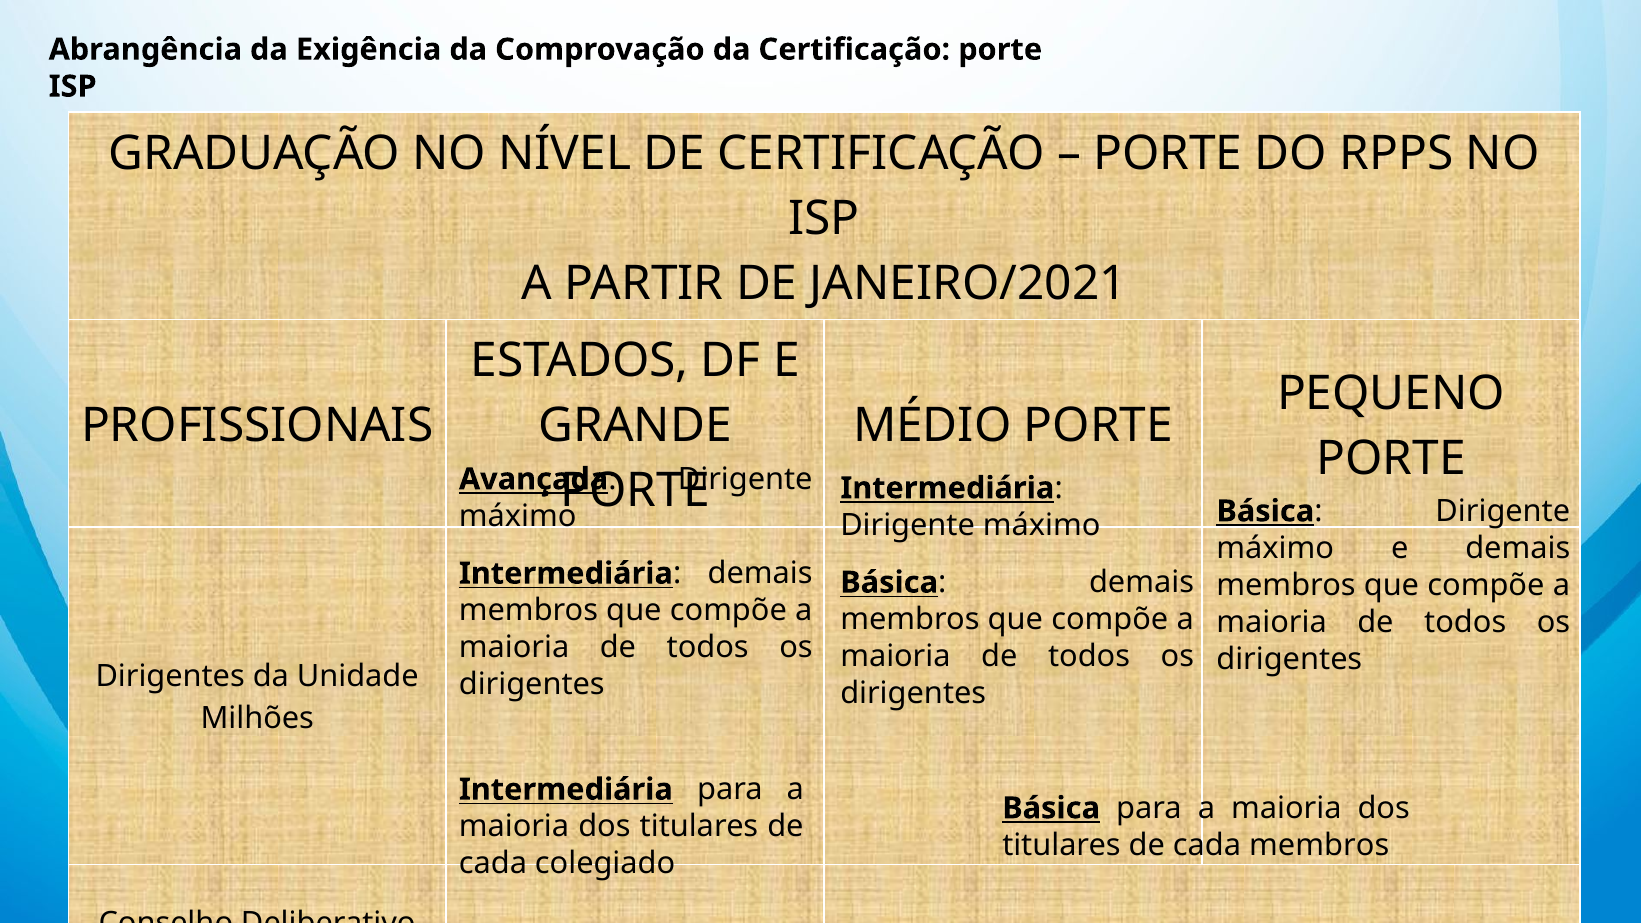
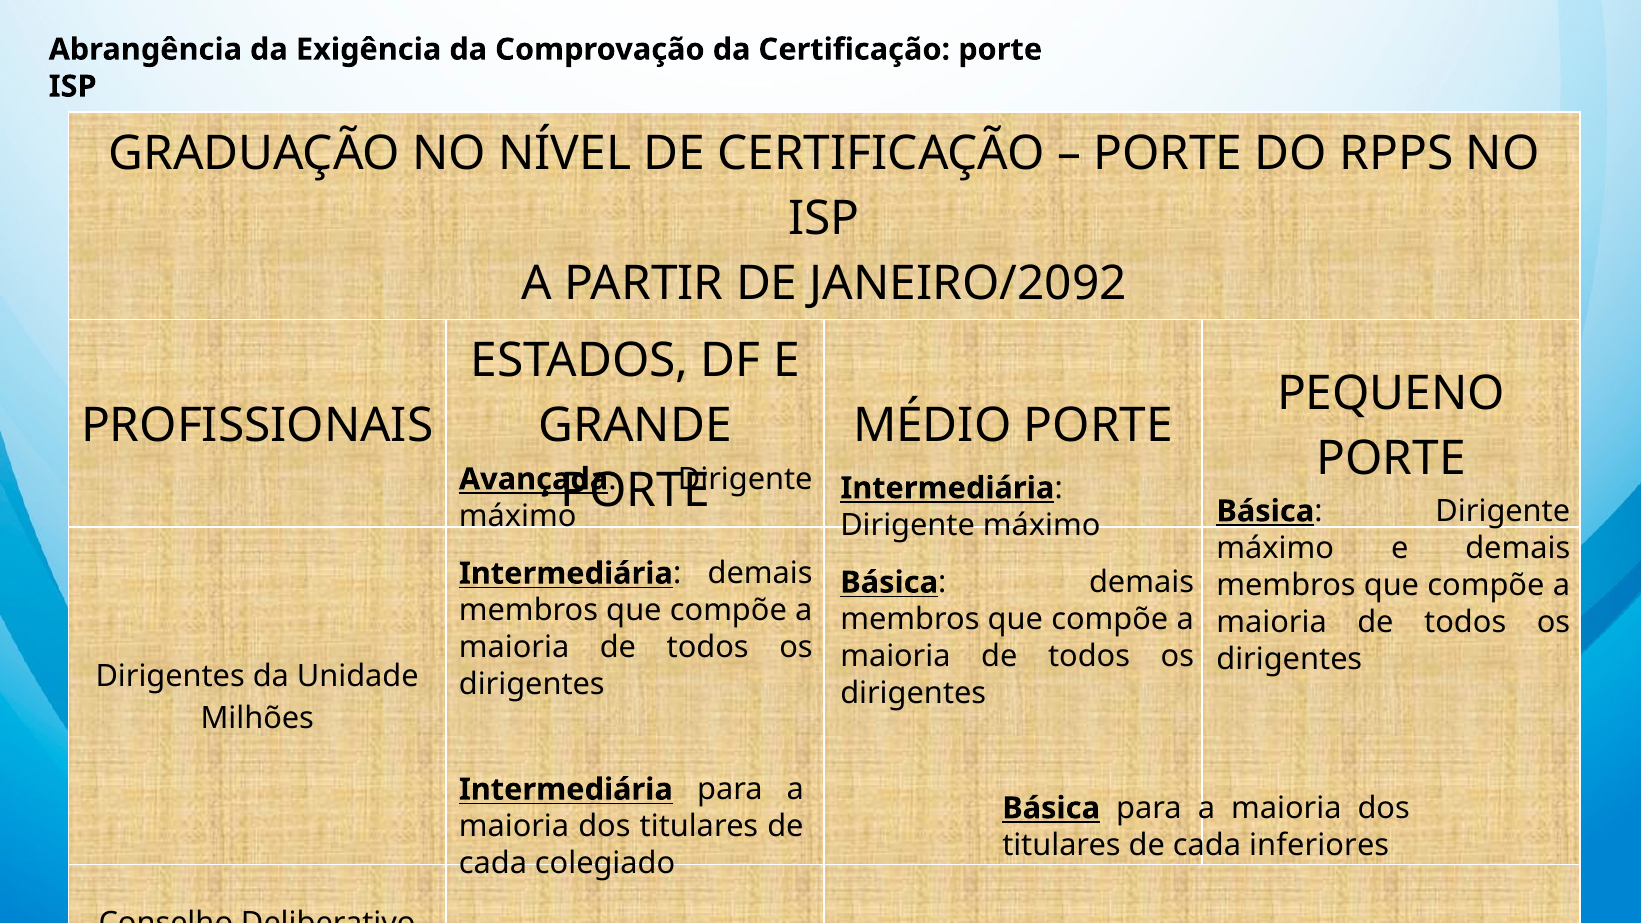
JANEIRO/2021: JANEIRO/2021 -> JANEIRO/2092 (968, 284)
cada membros: membros -> inferiores (1319, 845)
